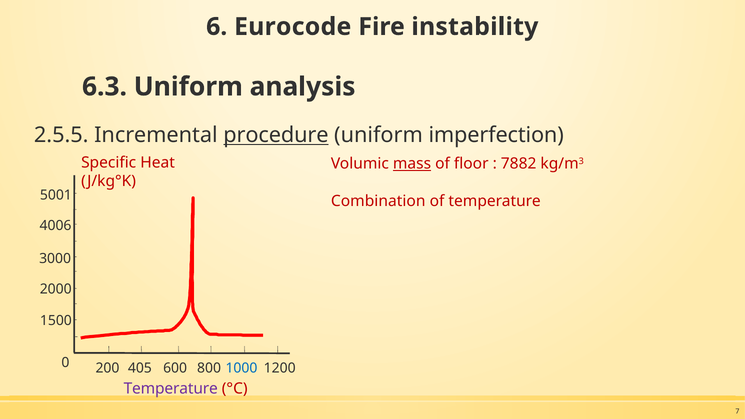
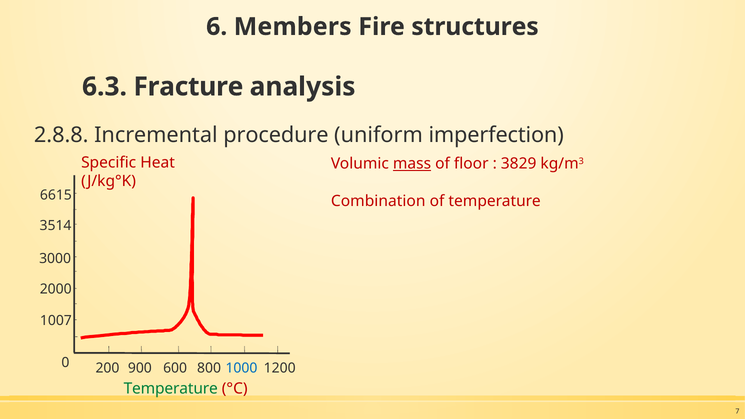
Eurocode: Eurocode -> Members (293, 27)
instability: instability -> structures (475, 27)
6.3 Uniform: Uniform -> Fracture (188, 87)
2.5.5: 2.5.5 -> 2.8.8 (61, 135)
procedure underline: present -> none (276, 135)
7882: 7882 -> 3829 (519, 164)
5001: 5001 -> 6615 (56, 195)
4006: 4006 -> 3514 (56, 226)
1500: 1500 -> 1007 (56, 321)
405: 405 -> 900 (140, 368)
Temperature colour: purple -> green (171, 389)
